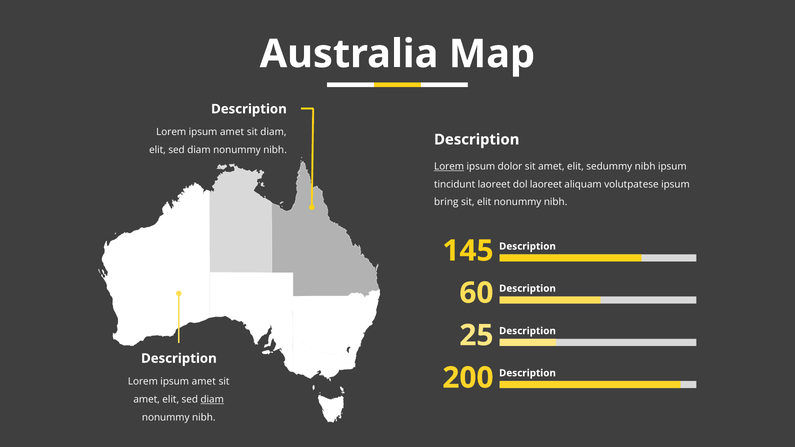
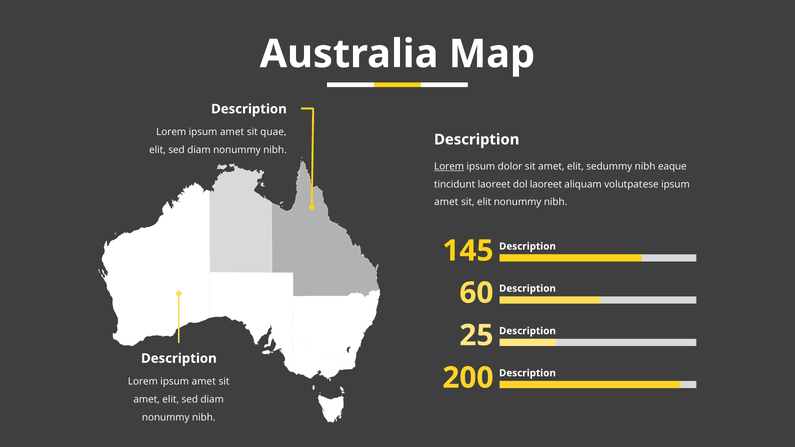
sit diam: diam -> quae (273, 132)
nibh ipsum: ipsum -> eaque (672, 167)
bring: bring -> amet (446, 202)
diam underline: present -> none (212, 400)
